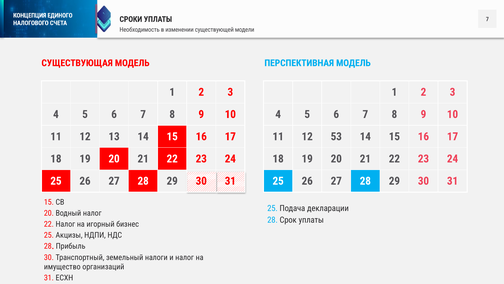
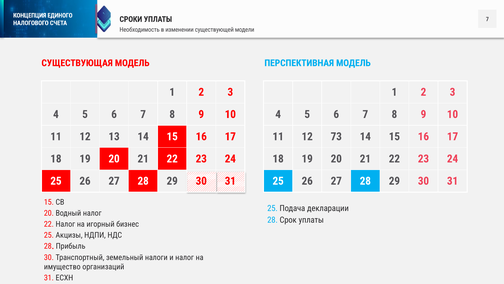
53: 53 -> 73 (336, 136)
